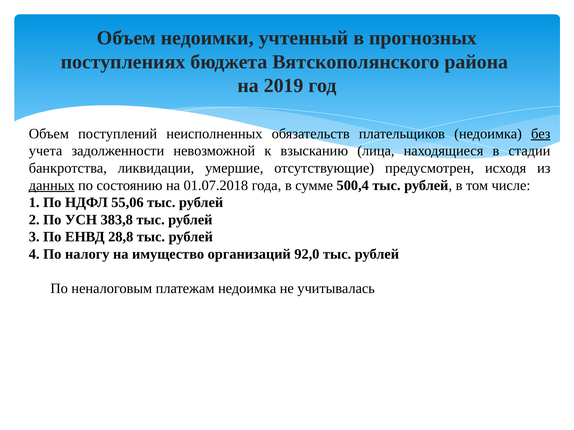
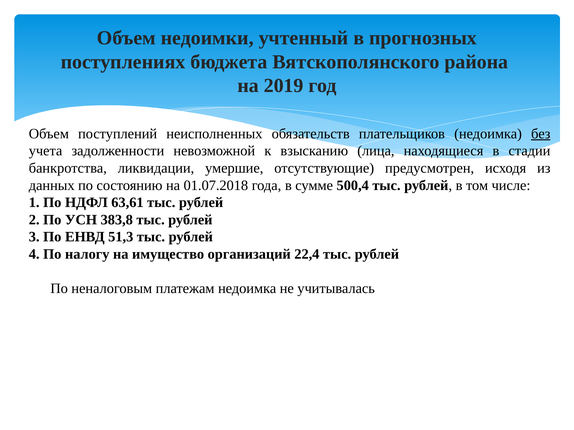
данных underline: present -> none (52, 186)
55,06: 55,06 -> 63,61 (127, 203)
28,8: 28,8 -> 51,3 (121, 237)
92,0: 92,0 -> 22,4 (307, 254)
